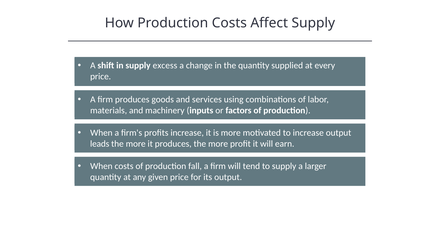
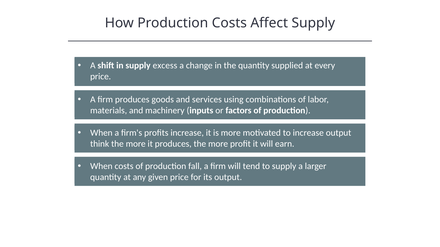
leads: leads -> think (100, 144)
